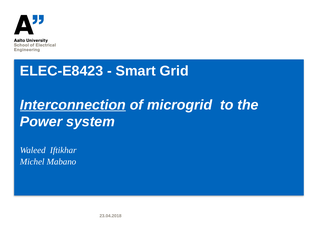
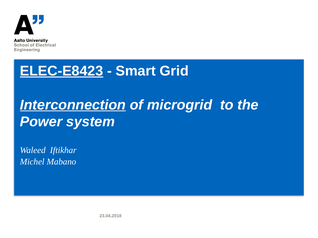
ELEC-E8423 underline: none -> present (62, 71)
